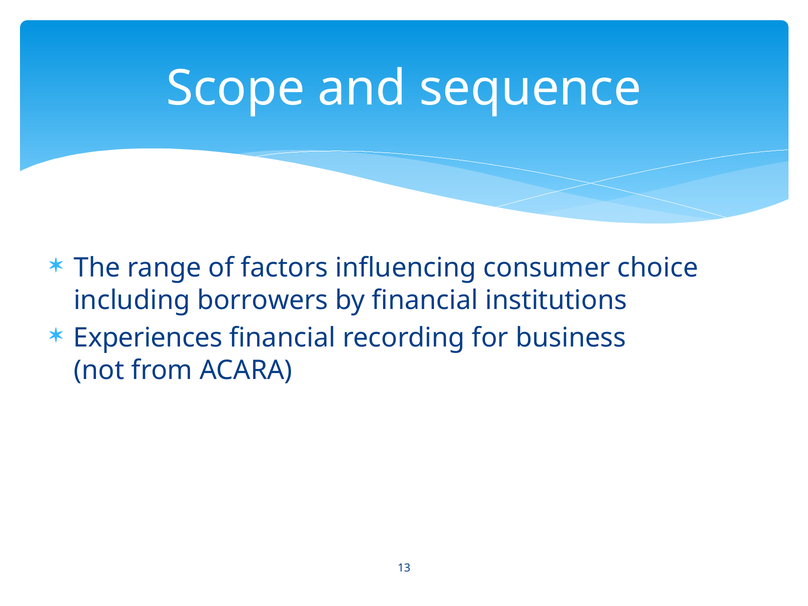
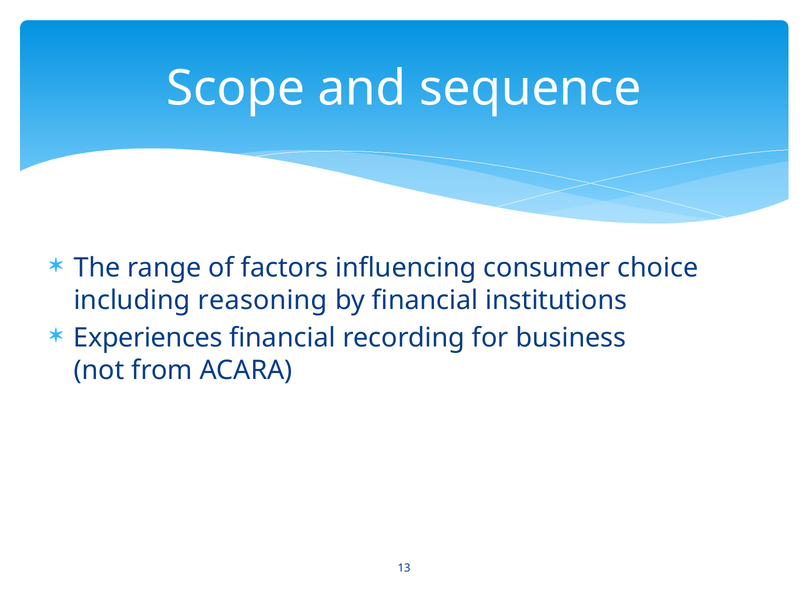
borrowers: borrowers -> reasoning (263, 300)
